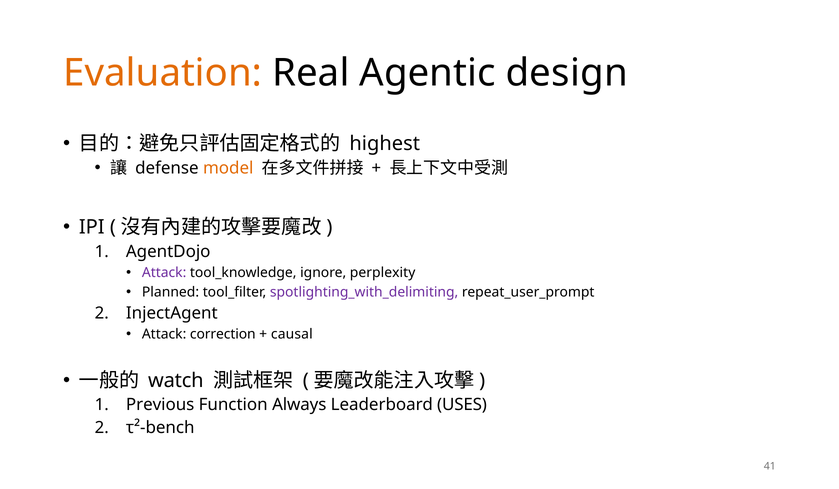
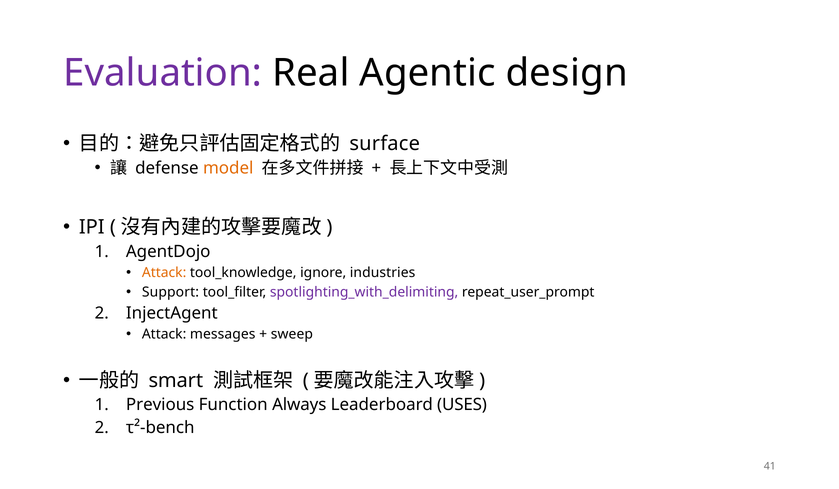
Evaluation colour: orange -> purple (163, 73)
highest: highest -> surface (385, 144)
Attack colour: purple -> orange (164, 273)
perplexity: perplexity -> industries (383, 273)
Planned: Planned -> Support (170, 292)
correction: correction -> messages (223, 334)
causal: causal -> sweep (292, 334)
watch: watch -> smart (176, 380)
